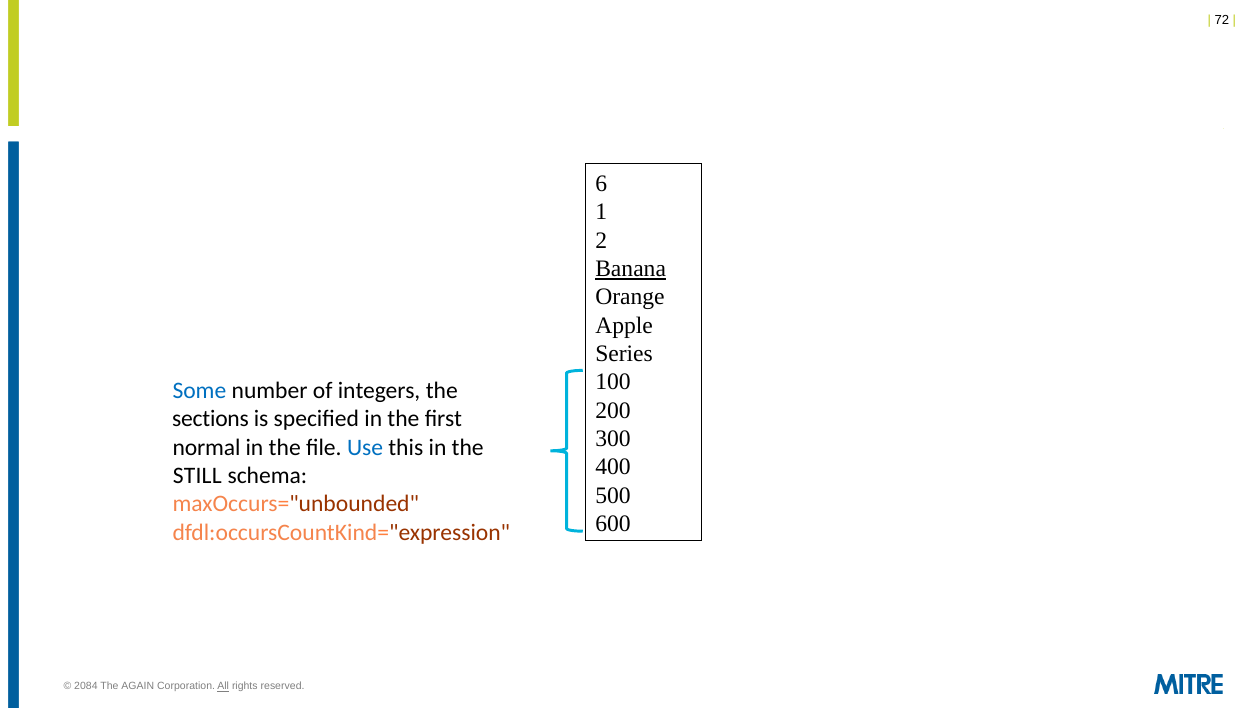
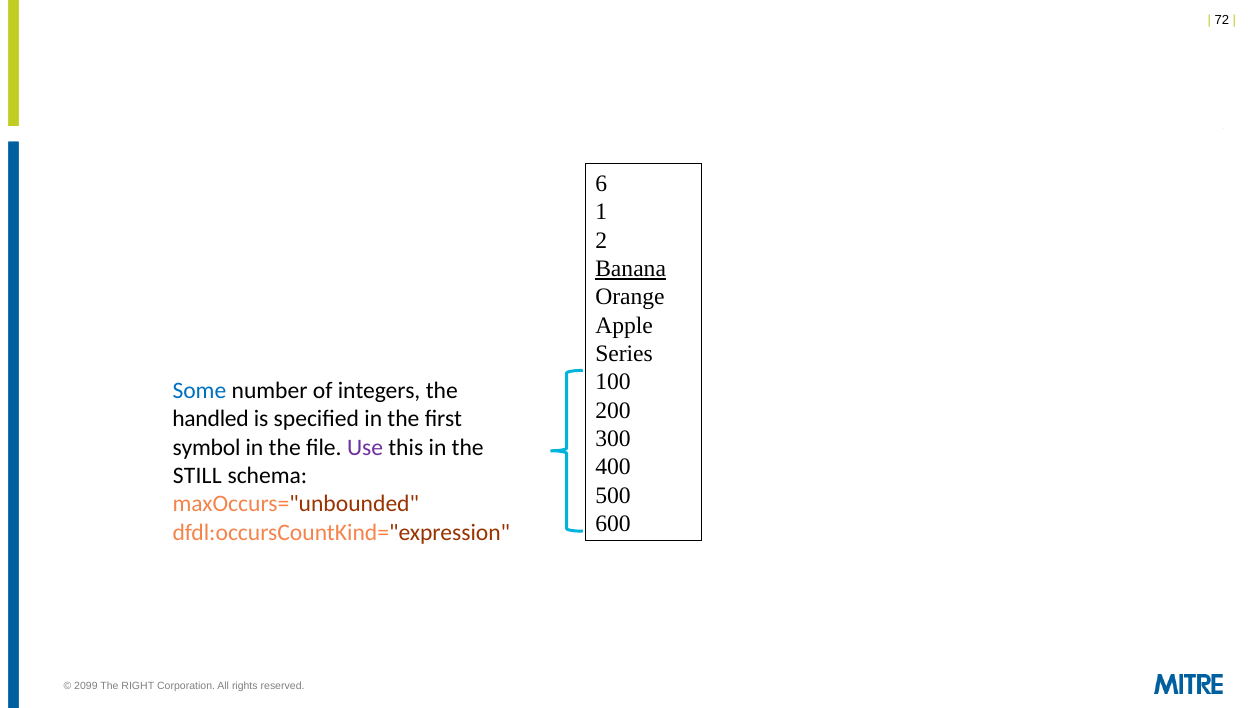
sections: sections -> handled (211, 419)
normal: normal -> symbol (207, 448)
Use colour: blue -> purple (365, 448)
2084: 2084 -> 2099 (86, 687)
AGAIN: AGAIN -> RIGHT (138, 687)
All underline: present -> none (223, 687)
